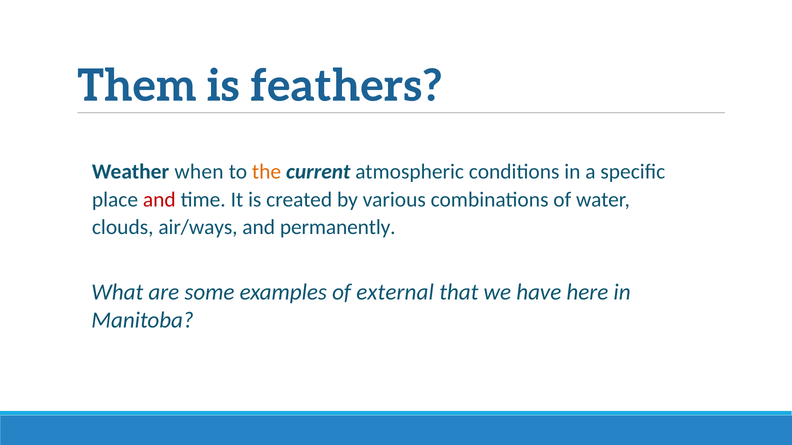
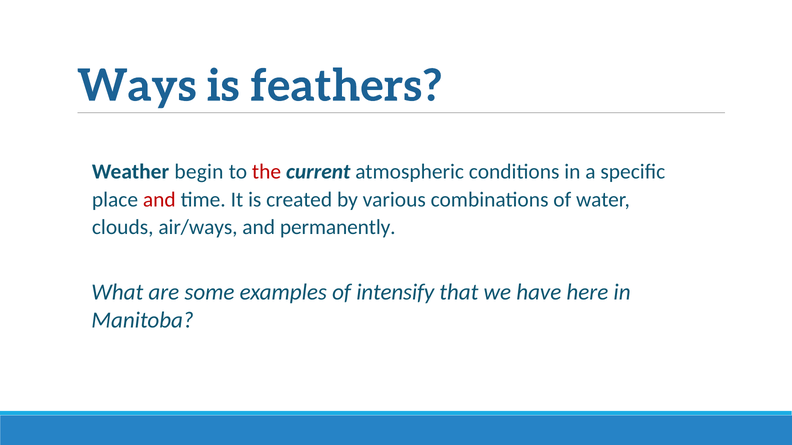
Them: Them -> Ways (137, 86)
when: when -> begin (199, 172)
the colour: orange -> red (267, 172)
external: external -> intensify (395, 293)
